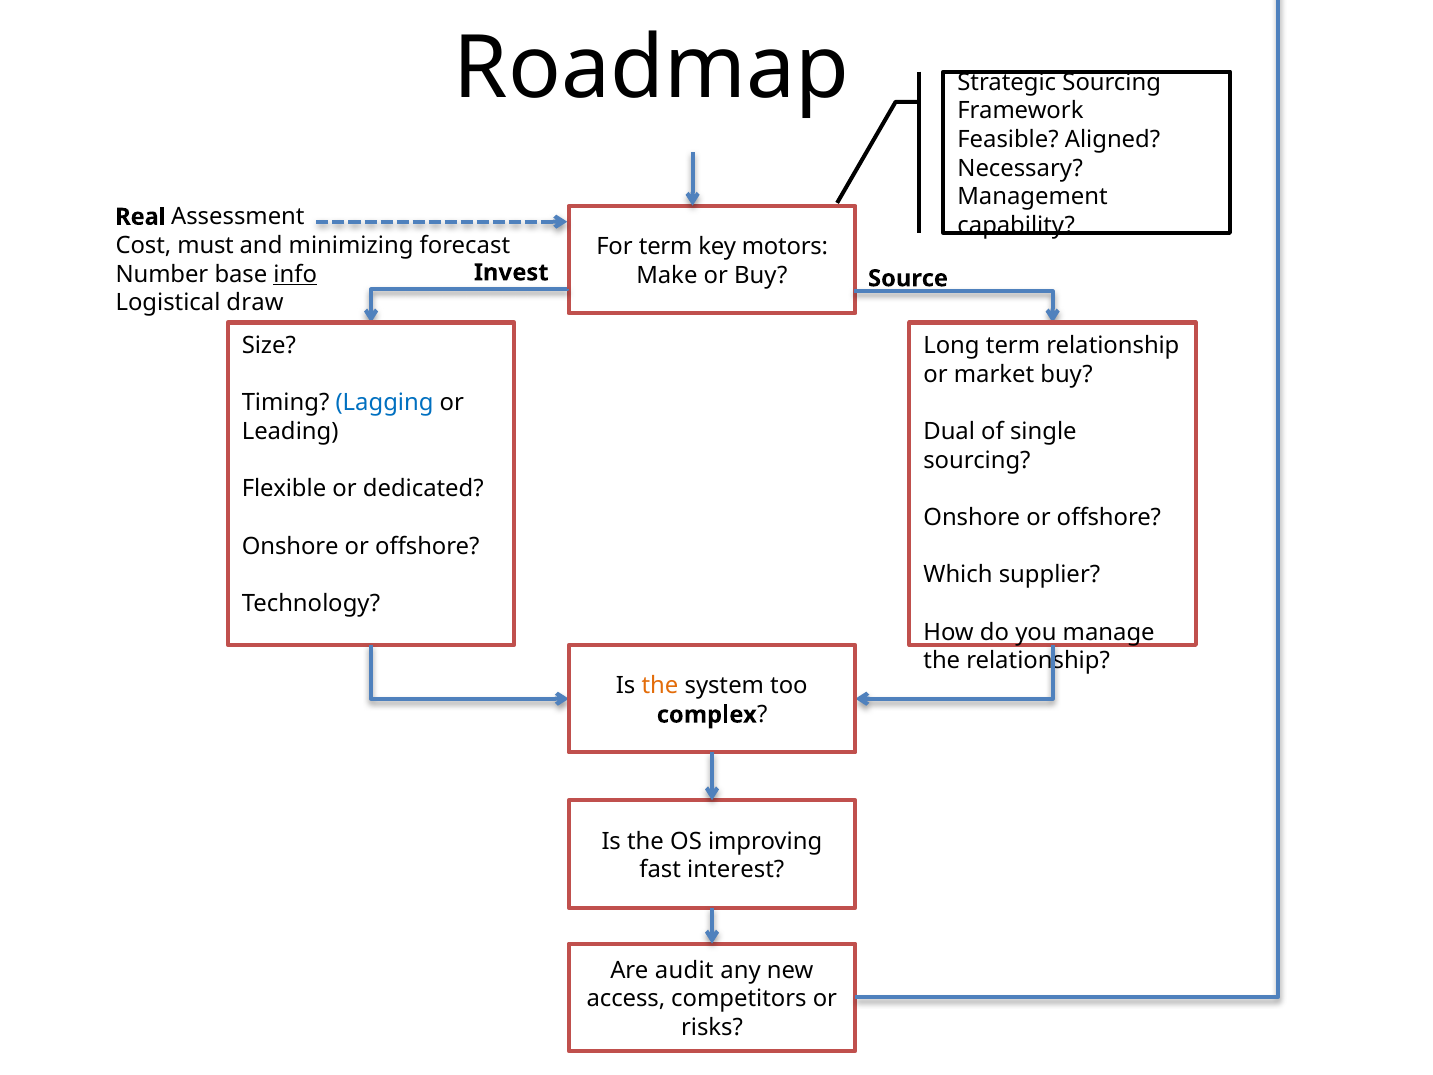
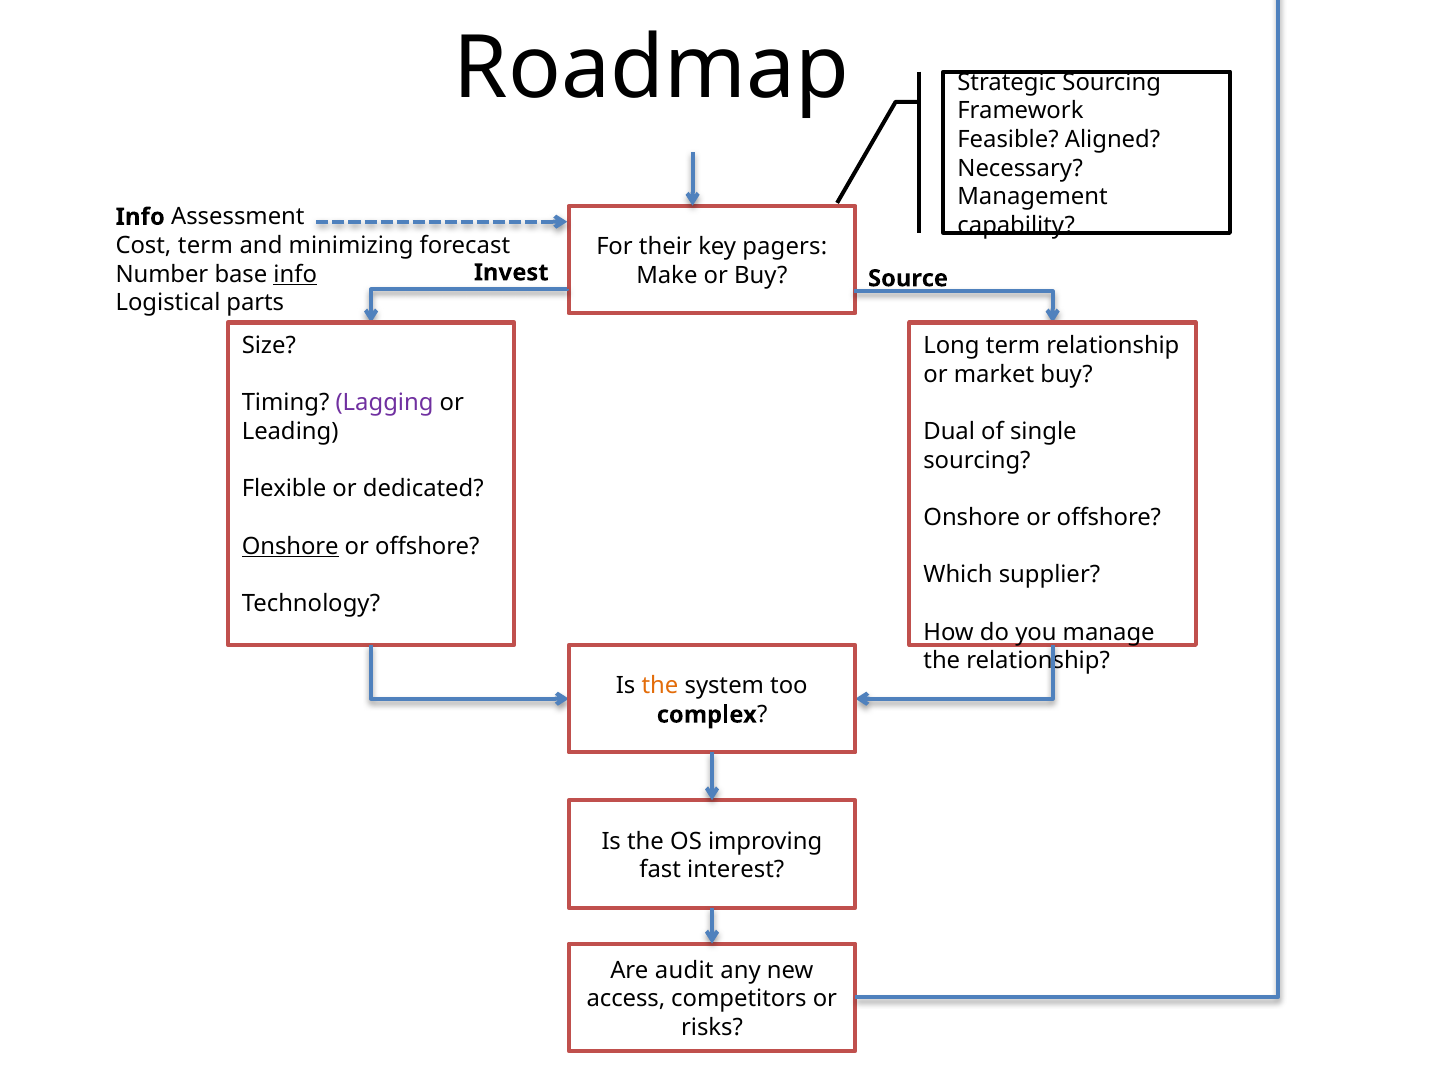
Real: Real -> Info (140, 217)
Cost must: must -> term (205, 245)
For term: term -> their (666, 247)
motors: motors -> pagers (785, 247)
draw: draw -> parts (255, 303)
Lagging colour: blue -> purple (385, 403)
Onshore underline: none -> present (290, 546)
